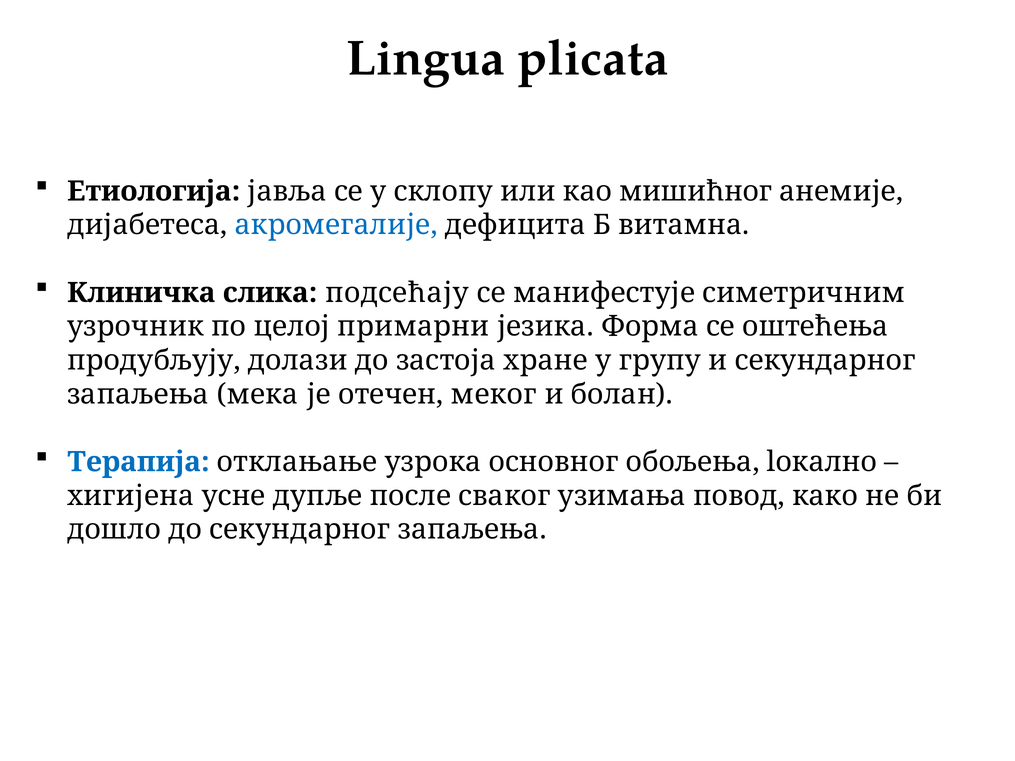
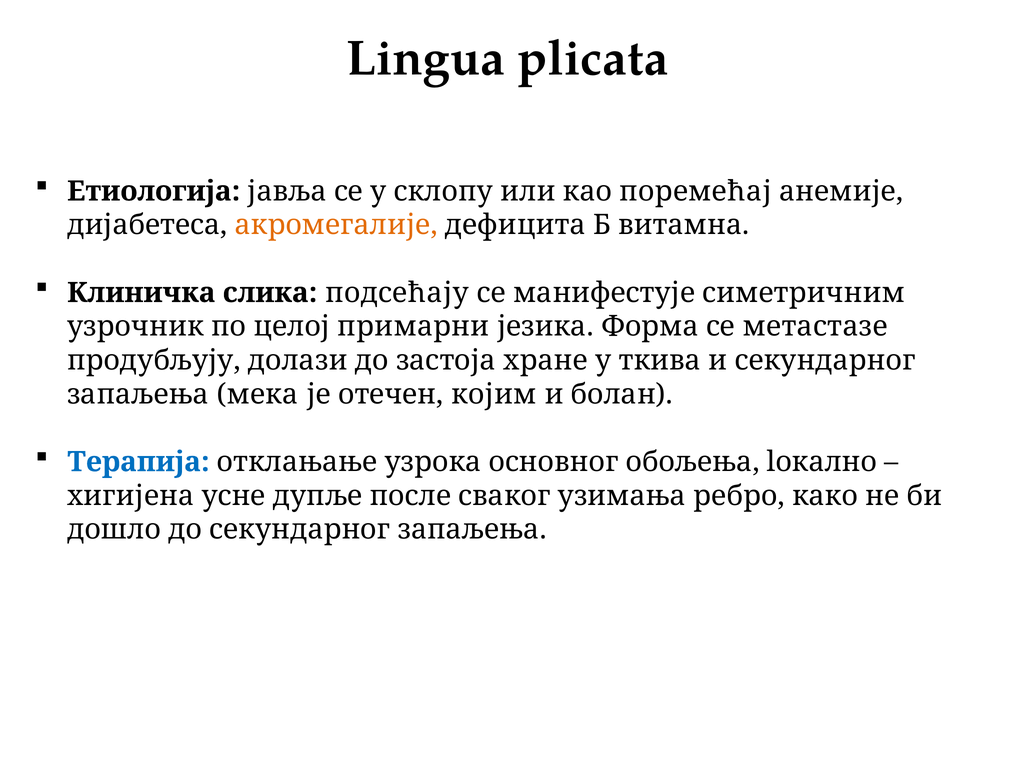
мишићног: мишићног -> поремећај (696, 191)
акромегалије colour: blue -> orange (336, 225)
оштећења: оштећења -> метастазе (815, 327)
групу: групу -> ткива (660, 361)
меког: меког -> којим (494, 394)
повод: повод -> ребро (739, 496)
